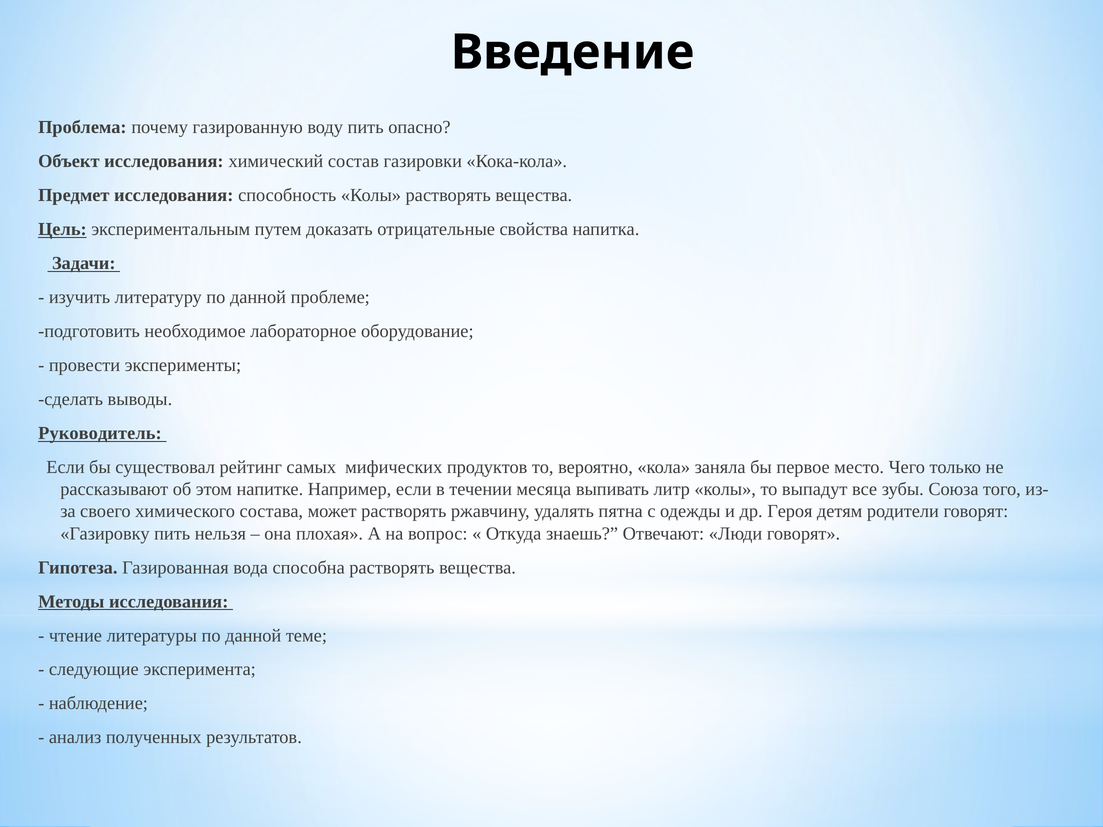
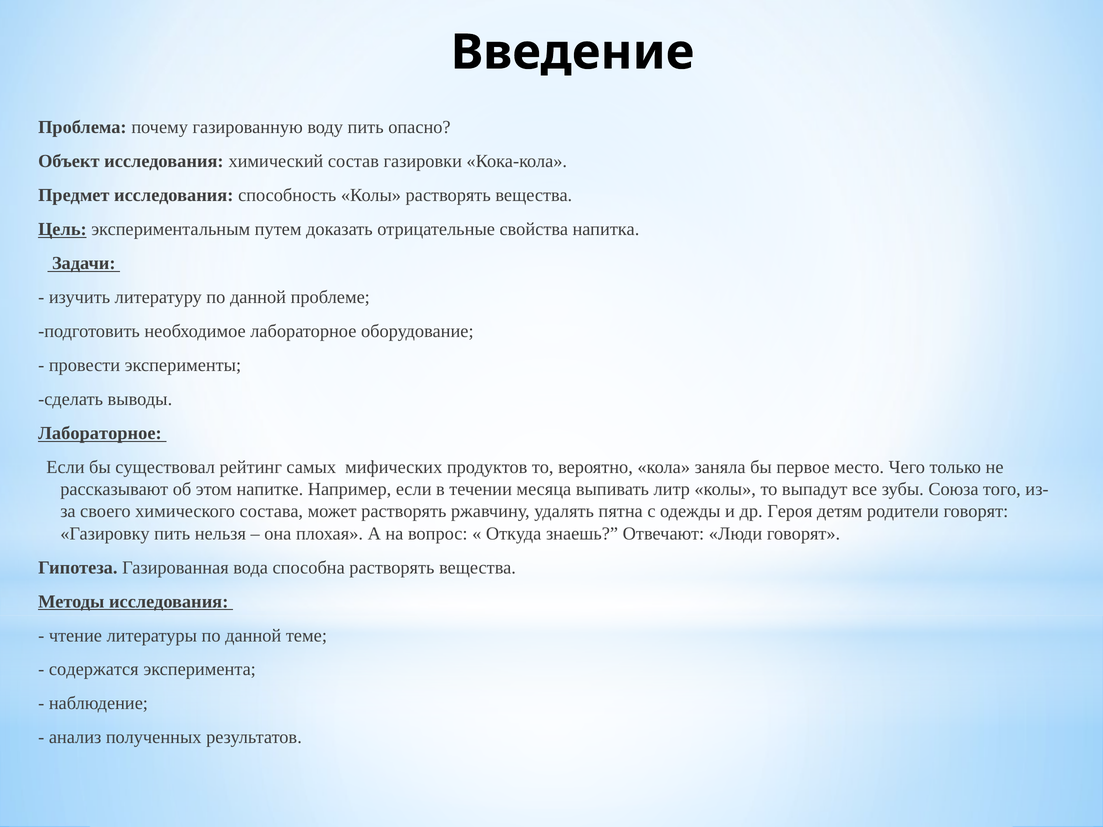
Руководитель: Руководитель -> Лабораторное (100, 433)
следующие: следующие -> содержатся (94, 670)
